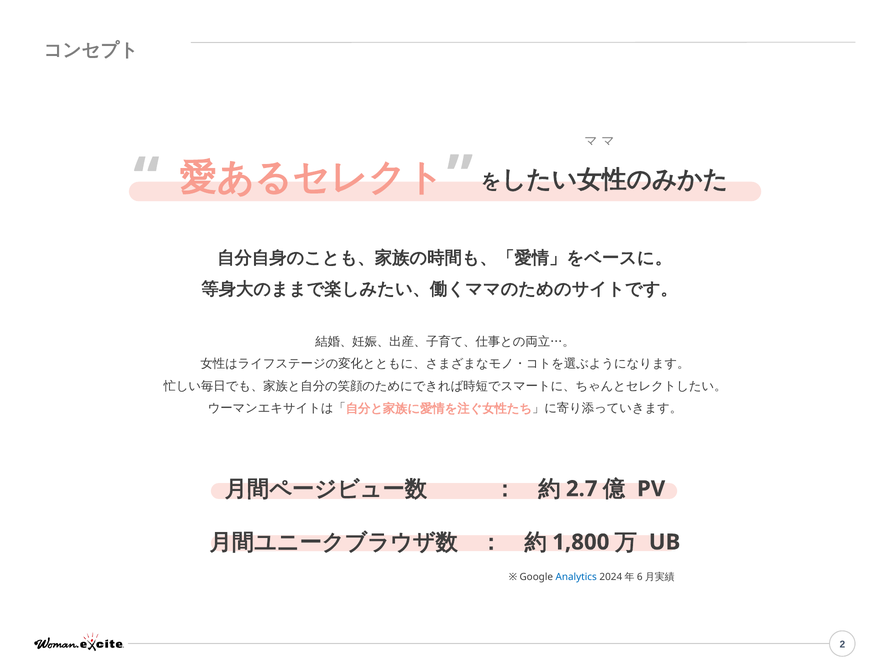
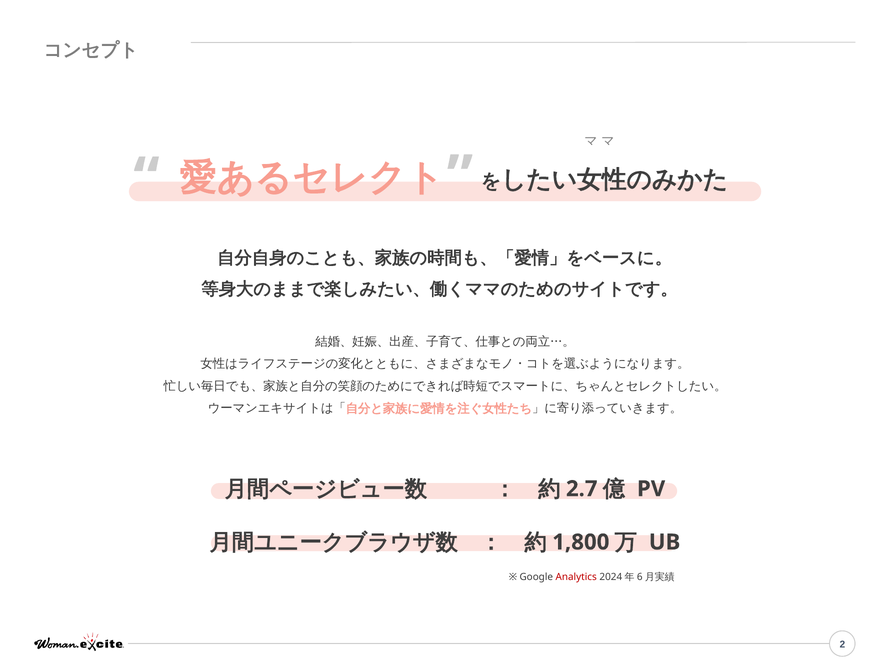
Analytics colour: blue -> red (576, 577)
